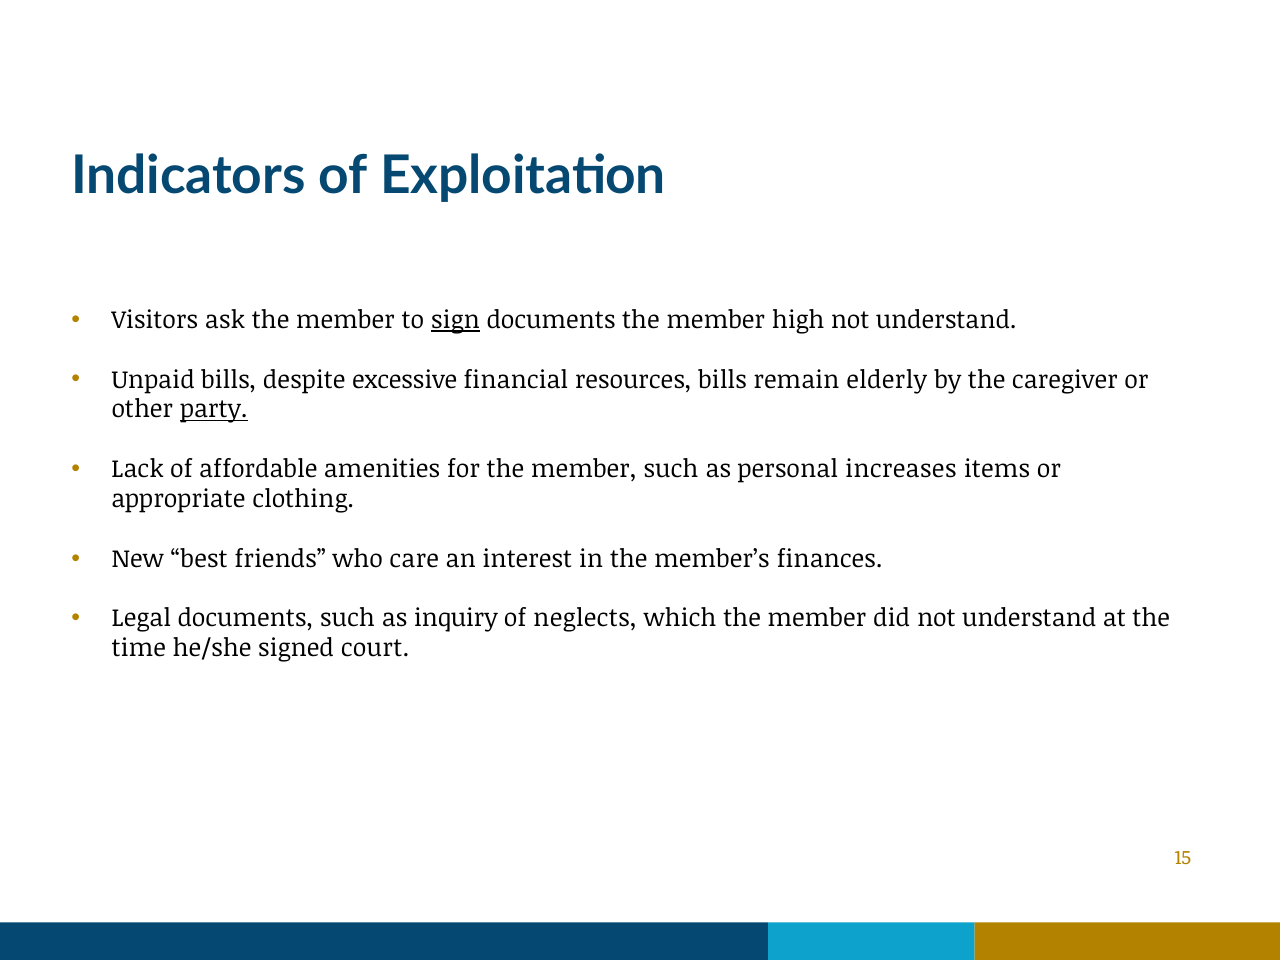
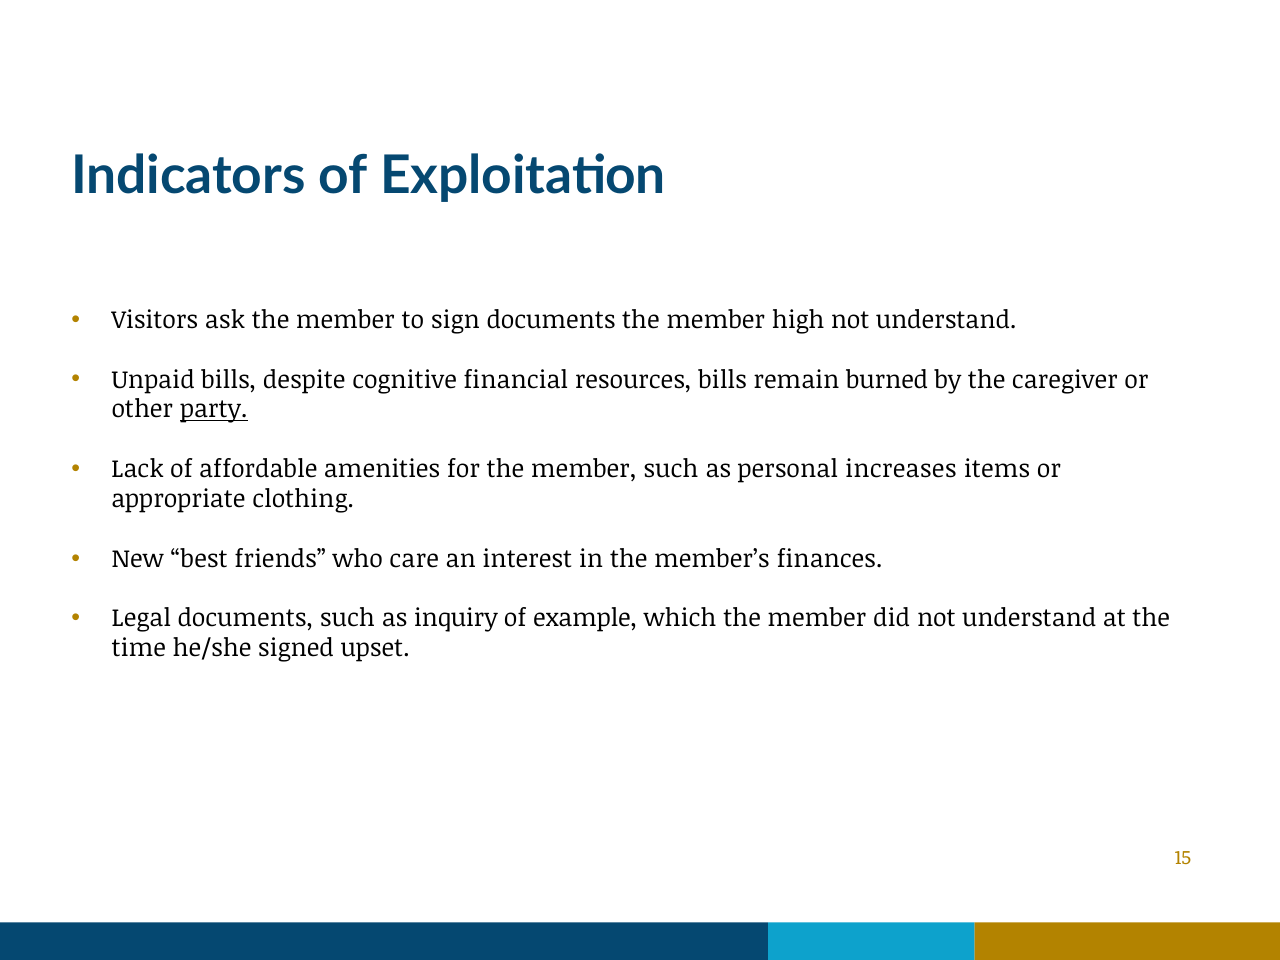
sign underline: present -> none (455, 320)
excessive: excessive -> cognitive (405, 380)
elderly: elderly -> burned (887, 380)
neglects: neglects -> example (585, 619)
court: court -> upset (375, 649)
